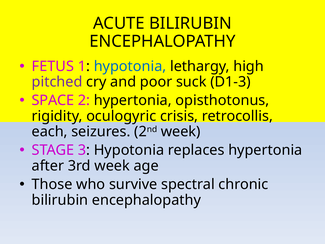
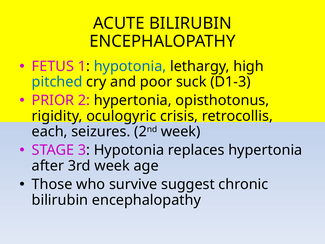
pitched colour: purple -> blue (57, 82)
SPACE: SPACE -> PRIOR (53, 100)
spectral: spectral -> suggest (188, 184)
